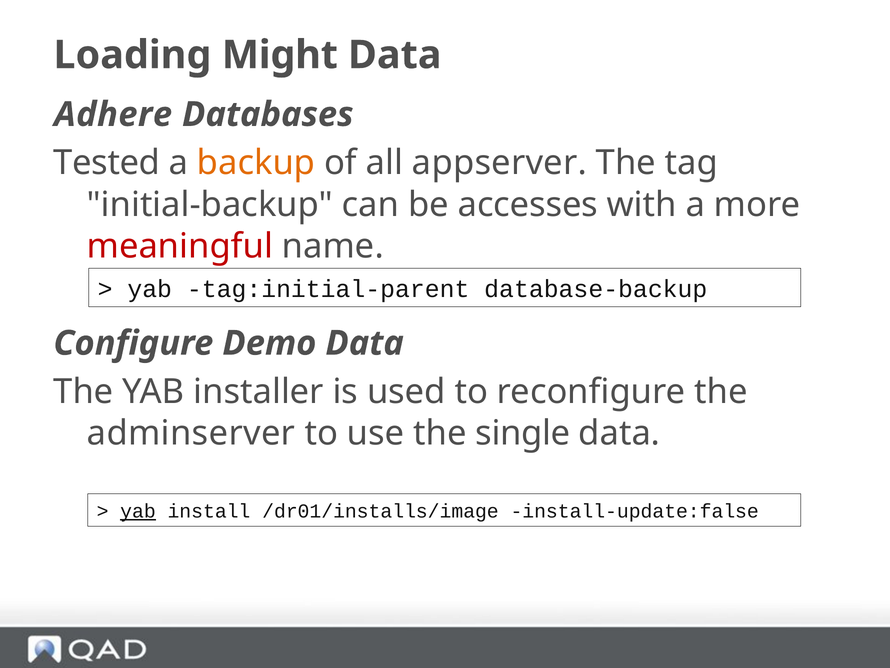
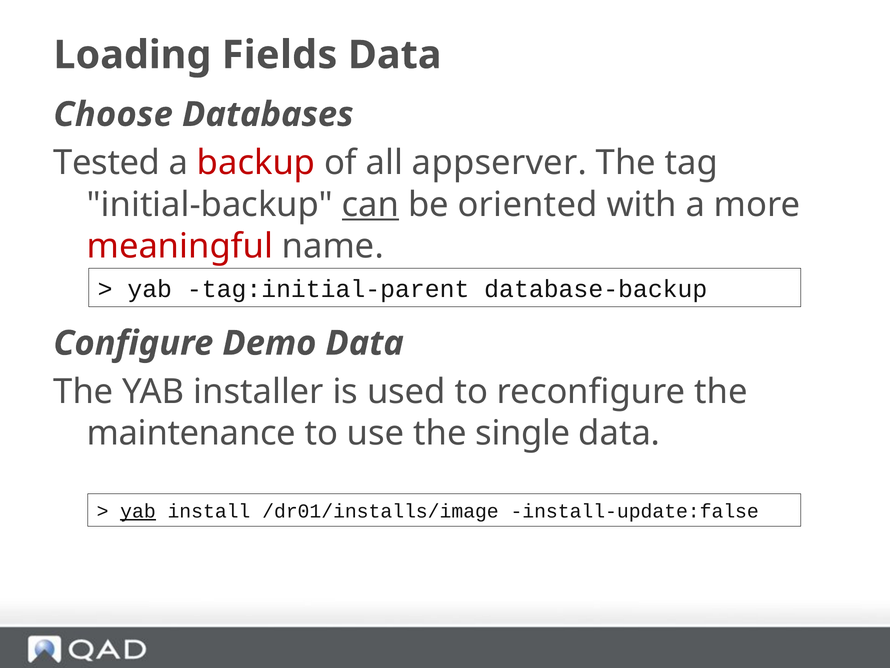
Might: Might -> Fields (280, 55)
Adhere: Adhere -> Choose (113, 114)
backup colour: orange -> red (256, 163)
can underline: none -> present (371, 204)
accesses: accesses -> oriented (528, 204)
adminserver: adminserver -> maintenance (191, 433)
